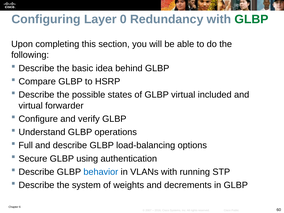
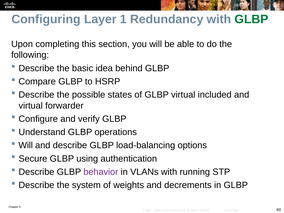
0: 0 -> 1 (123, 19)
Full: Full -> Will (26, 145)
behavior colour: blue -> purple (101, 172)
